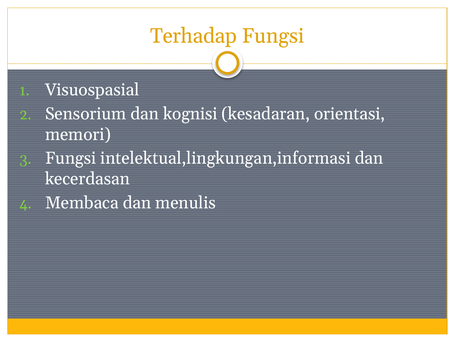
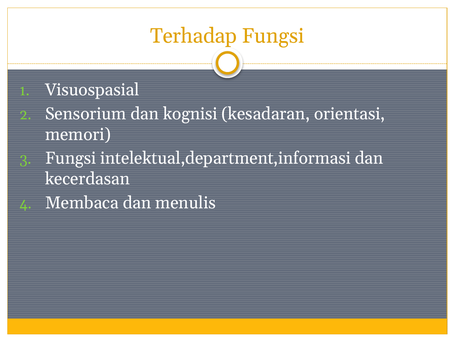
intelektual,lingkungan,informasi: intelektual,lingkungan,informasi -> intelektual,department,informasi (226, 158)
